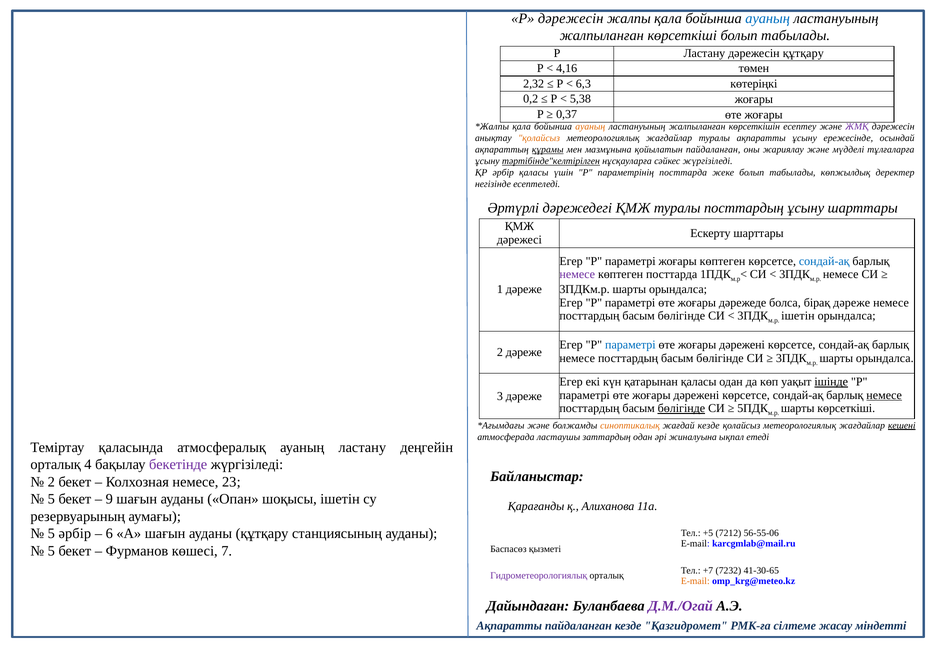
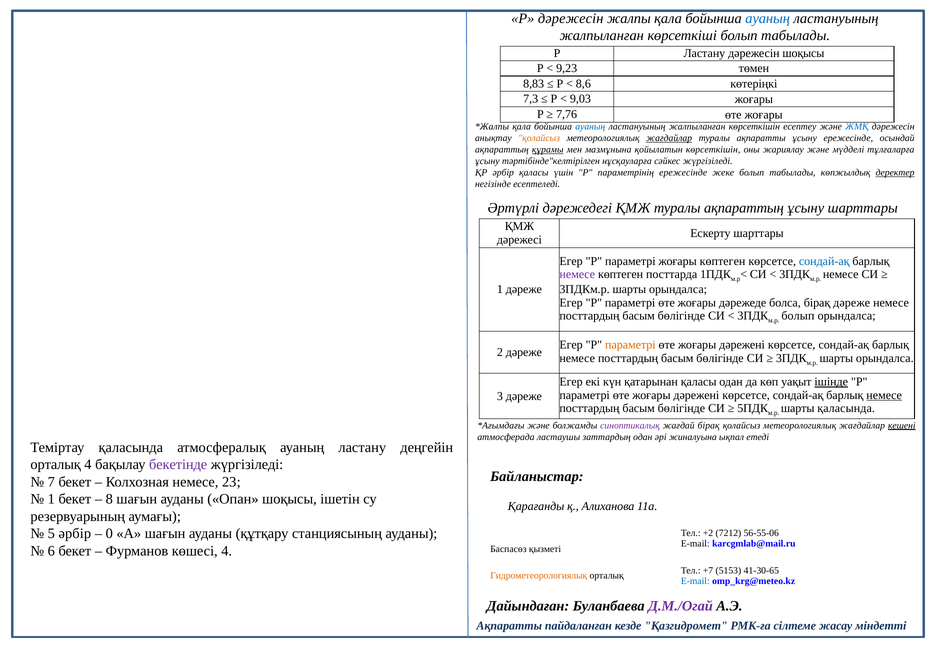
дәрежесін құтқару: құтқару -> шоқысы (803, 53)
4,16: 4,16 -> 9,23 (567, 68)
2,32: 2,32 -> 8,83 (534, 84)
6,3: 6,3 -> 8,6 (583, 84)
0,2: 0,2 -> 7,3 (531, 99)
5,38: 5,38 -> 9,03 (580, 99)
0,37: 0,37 -> 7,76 (567, 114)
ауаның colour: orange -> blue (590, 127)
ЖМҚ colour: purple -> blue (857, 127)
жағдайлар underline: none -> present (669, 138)
қойылатын пайдаланған: пайдаланған -> көрсеткішін (713, 150)
тәртібінде"келтірілген underline: present -> none (551, 161)
параметрінің посттарда: посттарда -> ережесінде (683, 173)
деректер underline: none -> present (895, 173)
туралы посттардың: посттардың -> ақпараттың (744, 208)
ішетін: ішетін -> болып (798, 316)
параметрі colour: blue -> orange (630, 345)
бөлігінде underline: present -> none (681, 408)
шарты көрсеткіші: көрсеткіші -> қаласында (846, 408)
синоптикалық colour: orange -> purple (630, 425)
жағдай кезде: кезде -> бірақ (709, 425)
2: 2 -> 7 (51, 482)
5: 5 -> 1 (51, 499)
9: 9 -> 8 (109, 499)
6: 6 -> 0 (109, 534)
+5: +5 -> +2 (708, 533)
5: 5 -> 6 (51, 551)
көшесі 7: 7 -> 4 (227, 551)
7232: 7232 -> 5153 (728, 570)
Гидрометеорологиялық colour: purple -> orange (539, 576)
E-mail colour: orange -> blue (695, 581)
